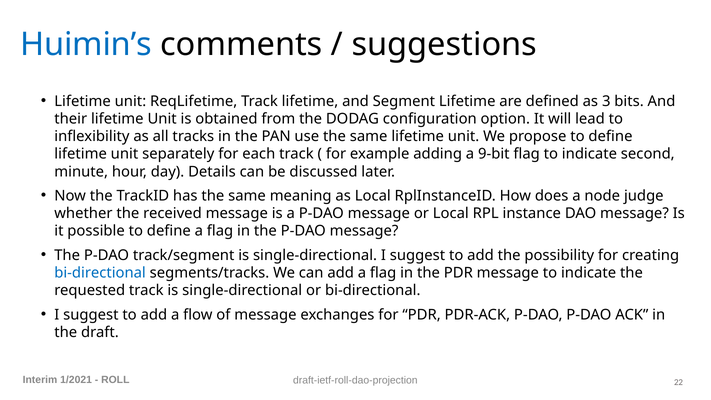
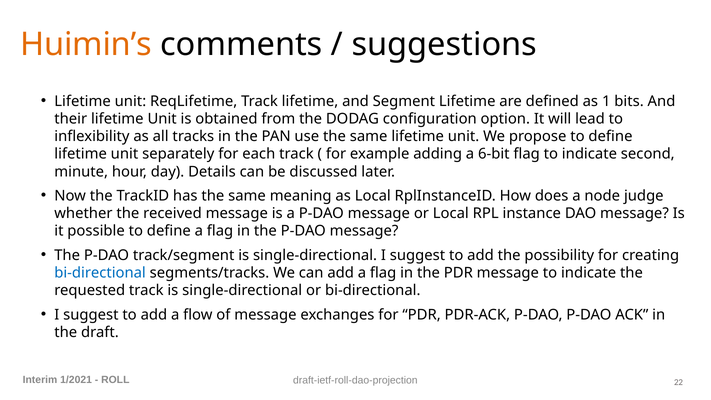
Huimin’s colour: blue -> orange (86, 44)
3: 3 -> 1 (606, 101)
9-bit: 9-bit -> 6-bit (494, 154)
